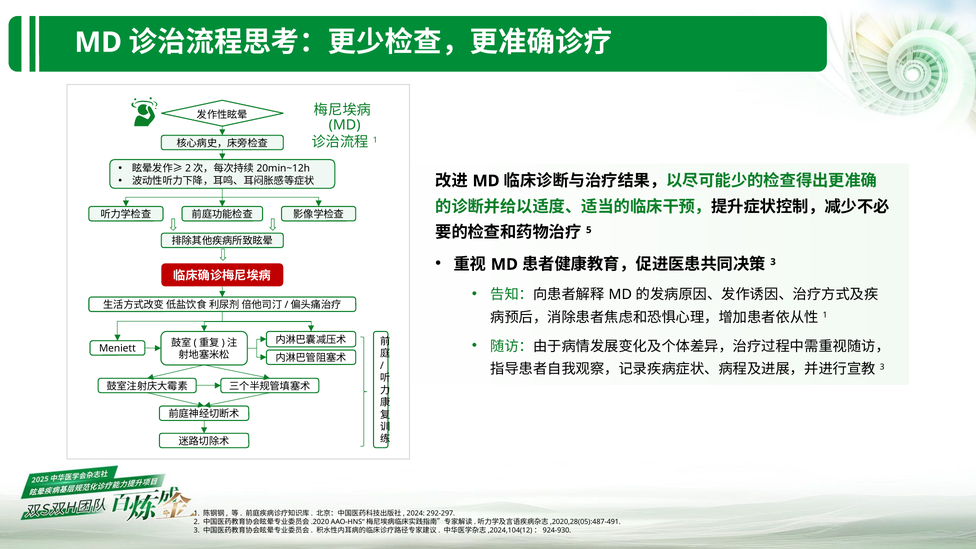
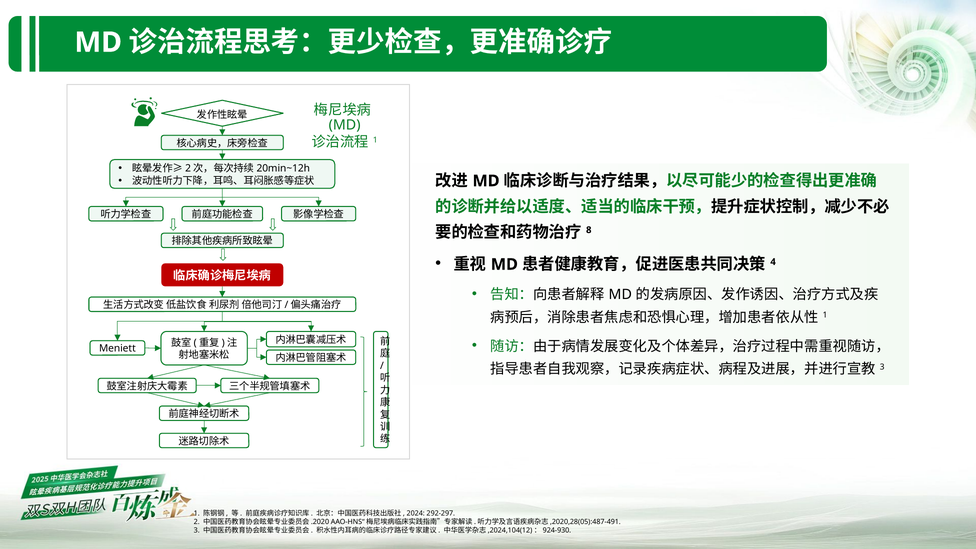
5: 5 -> 8 (589, 230)
3: 3 -> 4 (773, 262)
